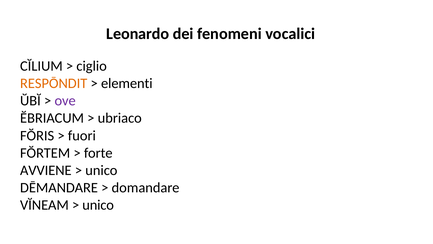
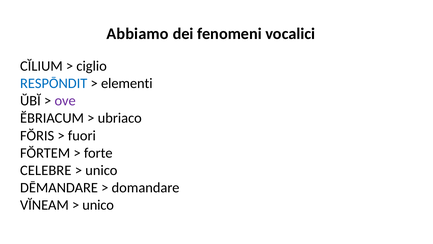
Leonardo: Leonardo -> Abbiamo (138, 34)
RESPŌNDIT colour: orange -> blue (54, 83)
AVVIENE: AVVIENE -> CELEBRE (46, 170)
